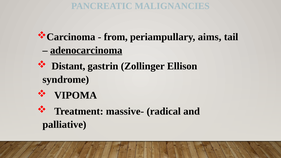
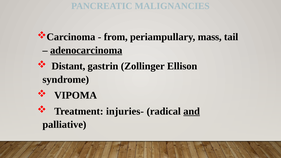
aims: aims -> mass (210, 37)
massive-: massive- -> injuries- (125, 111)
and underline: none -> present (192, 111)
